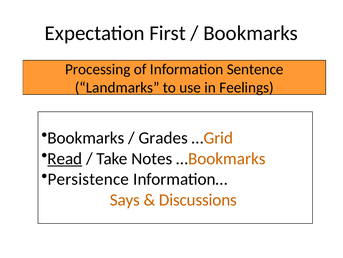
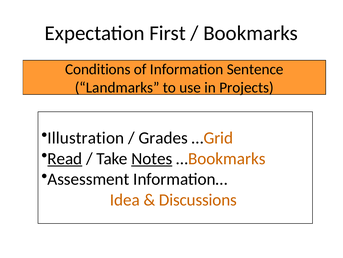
Processing: Processing -> Conditions (98, 69)
Feelings: Feelings -> Projects (247, 87)
Bookmarks: Bookmarks -> Illustration (86, 138)
Notes underline: none -> present (152, 158)
Persistence: Persistence -> Assessment (88, 179)
Says: Says -> Idea (125, 199)
